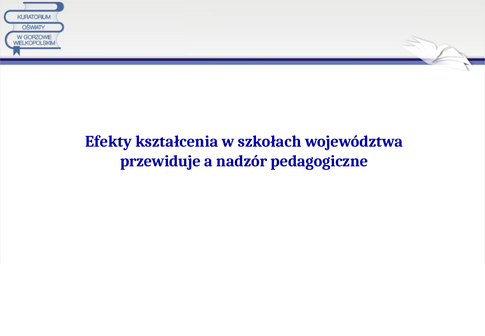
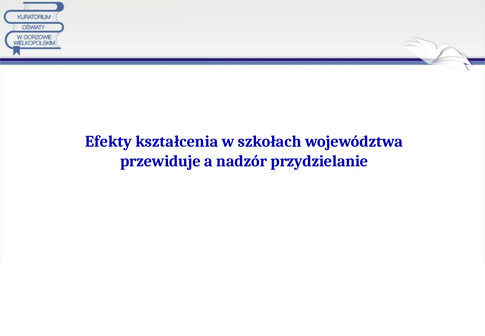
pedagogiczne: pedagogiczne -> przydzielanie (319, 161)
